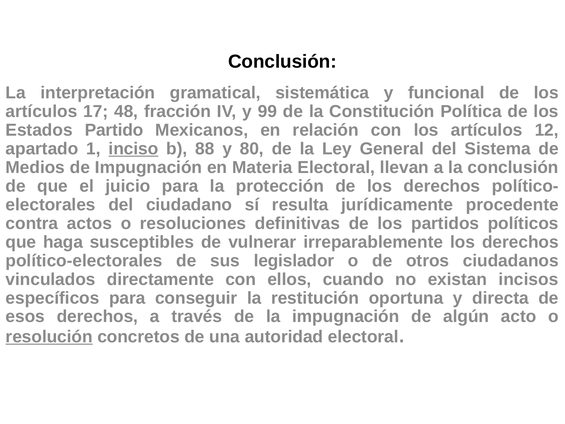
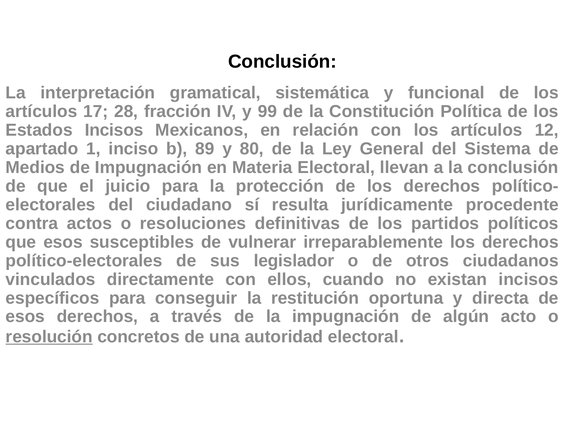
48: 48 -> 28 (126, 111)
Estados Partido: Partido -> Incisos (114, 130)
inciso underline: present -> none (133, 149)
88: 88 -> 89 (205, 149)
que haga: haga -> esos (63, 242)
